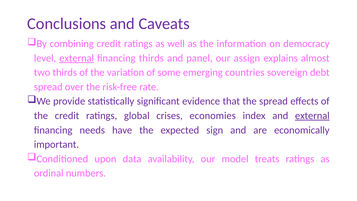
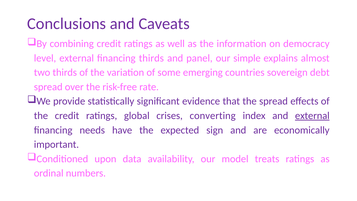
external underline: present -> none (77, 58)
assign: assign -> simple (247, 58)
economies: economies -> converting (213, 116)
